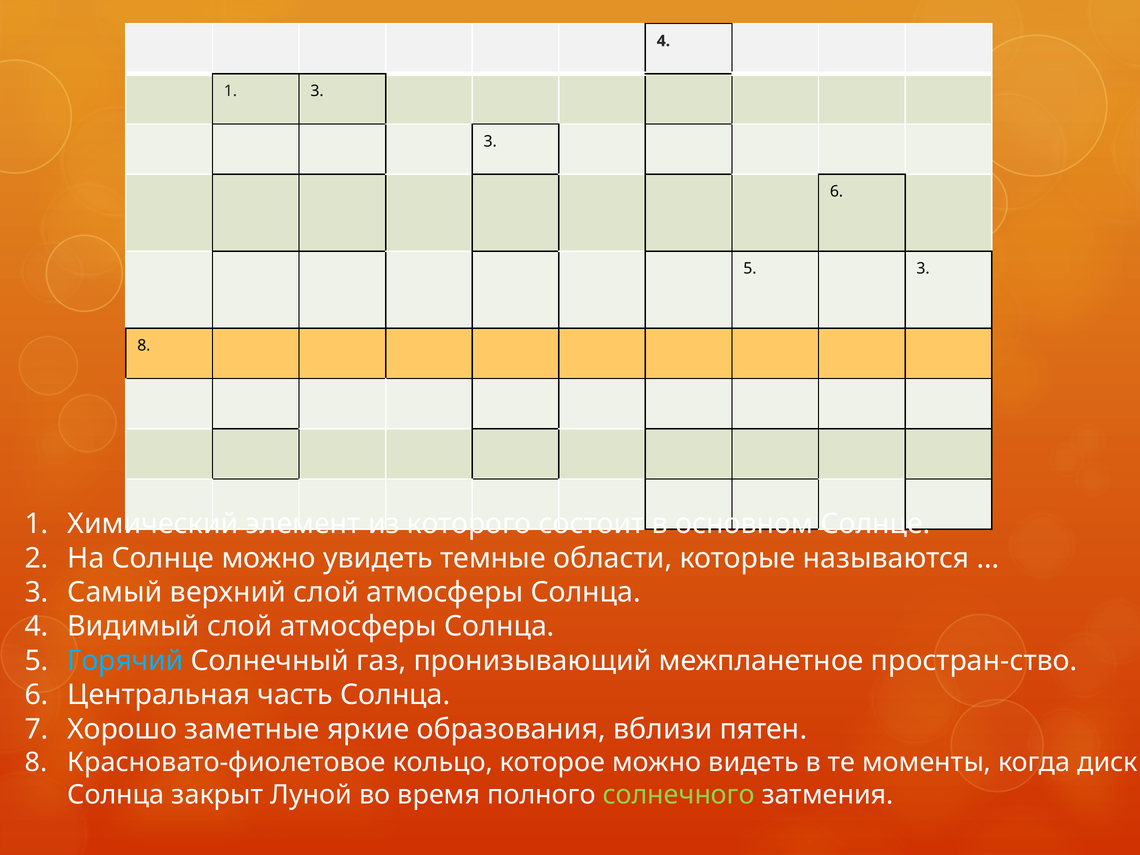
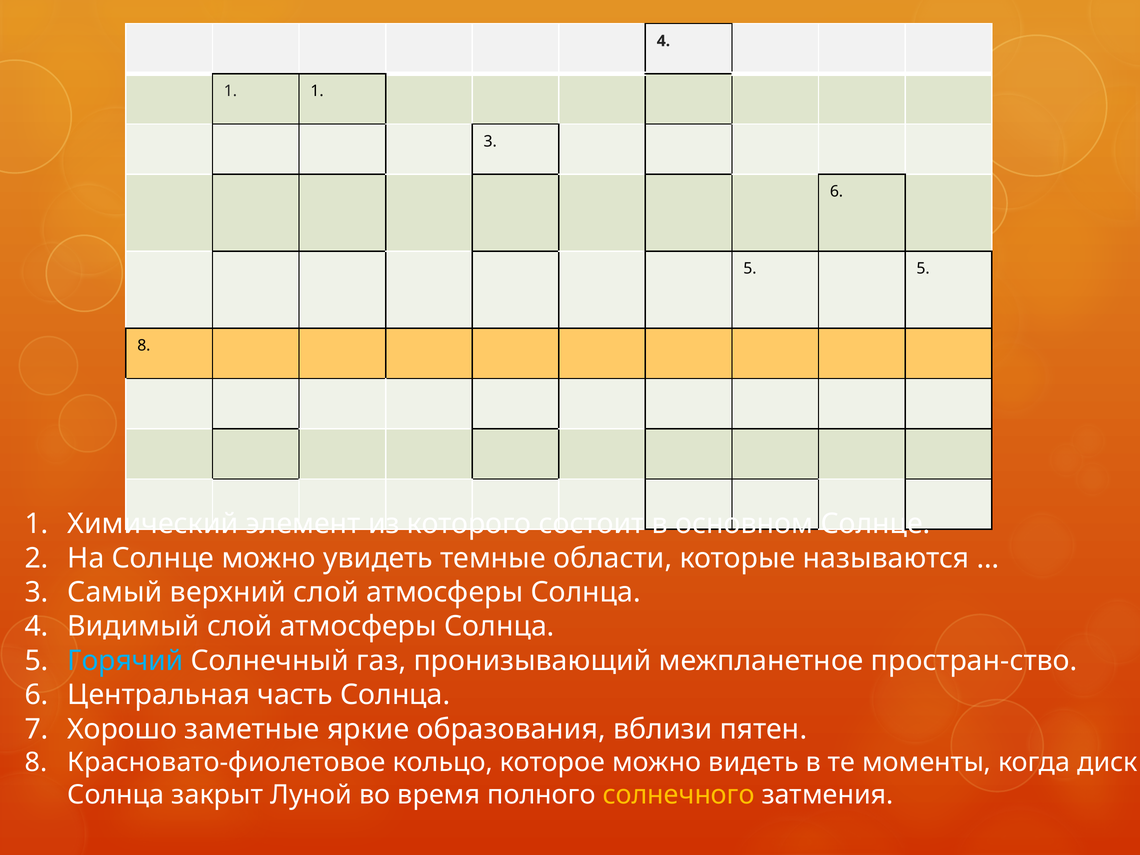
1 3: 3 -> 1 (317, 91)
5 3: 3 -> 5 (923, 269)
солнечного colour: light green -> yellow (679, 795)
